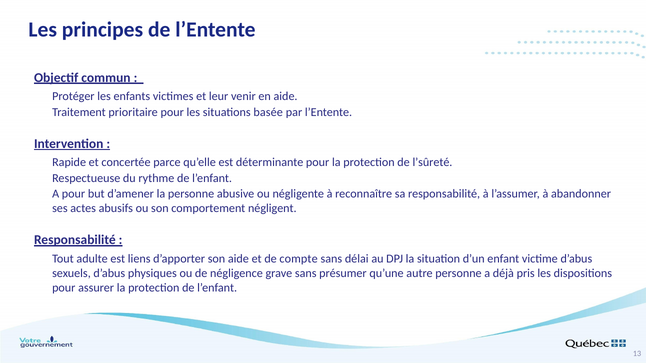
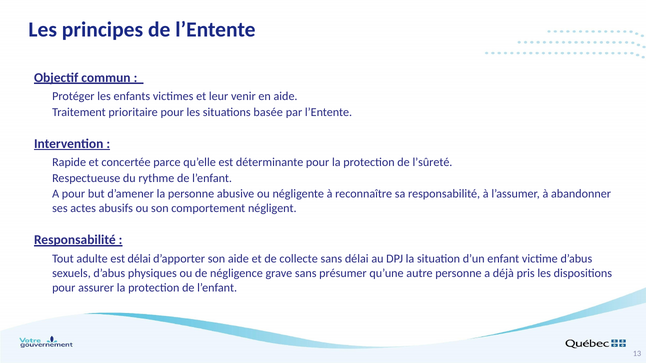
est liens: liens -> délai (139, 259)
compte: compte -> collecte (299, 259)
